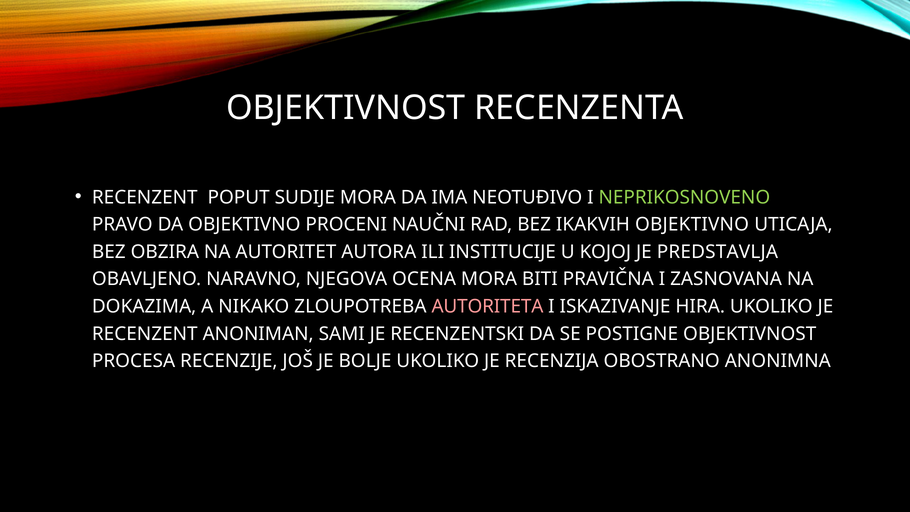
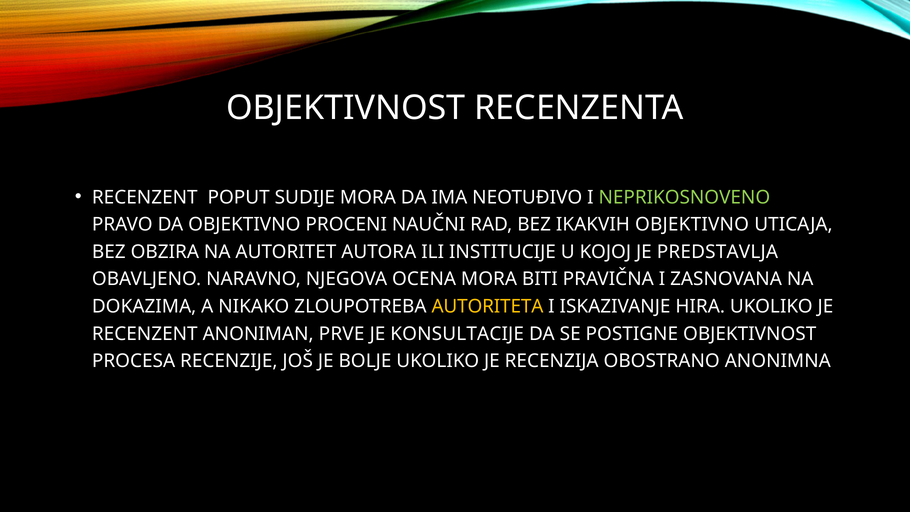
AUTORITETA colour: pink -> yellow (487, 306)
SAMI: SAMI -> PRVE (342, 334)
RECENZENTSKI: RECENZENTSKI -> KONSULTACIJE (457, 334)
